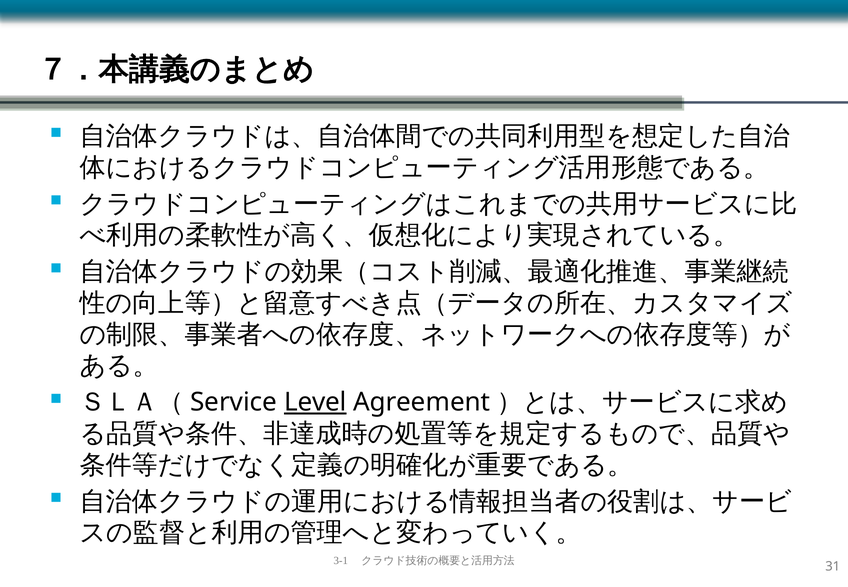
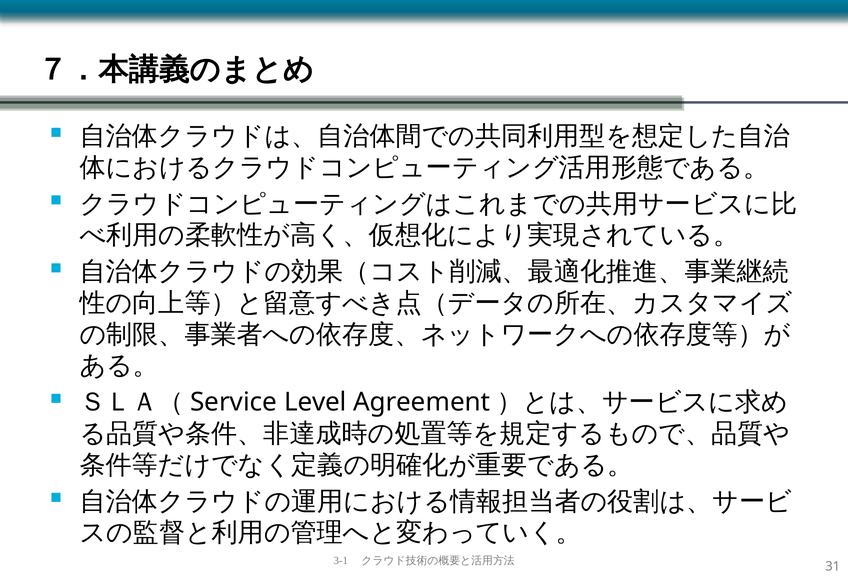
Level underline: present -> none (315, 402)
